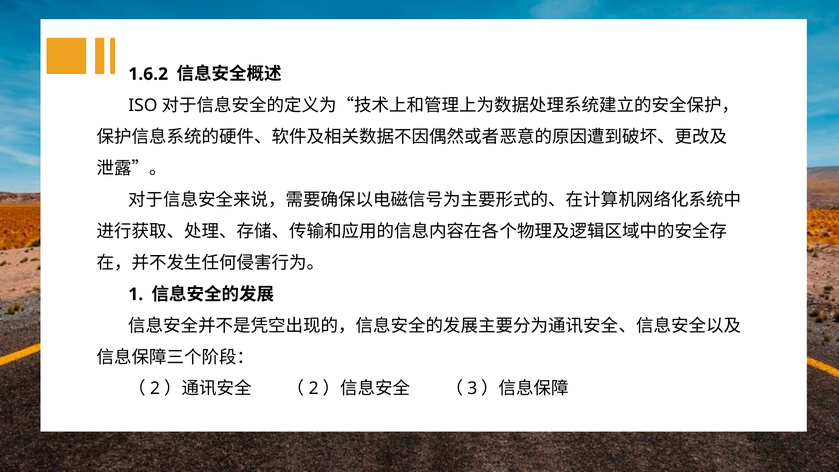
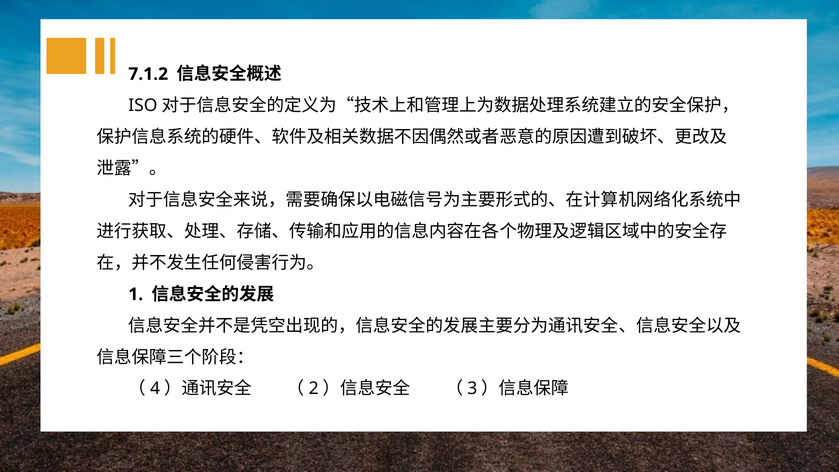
1.6.2: 1.6.2 -> 7.1.2 (148, 74)
2: 2 -> 4 (155, 389)
